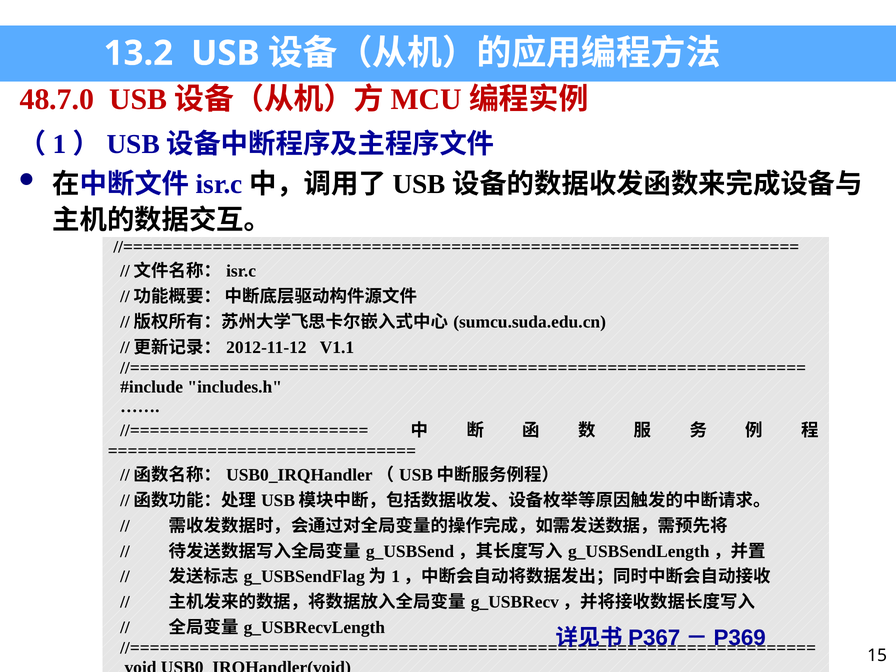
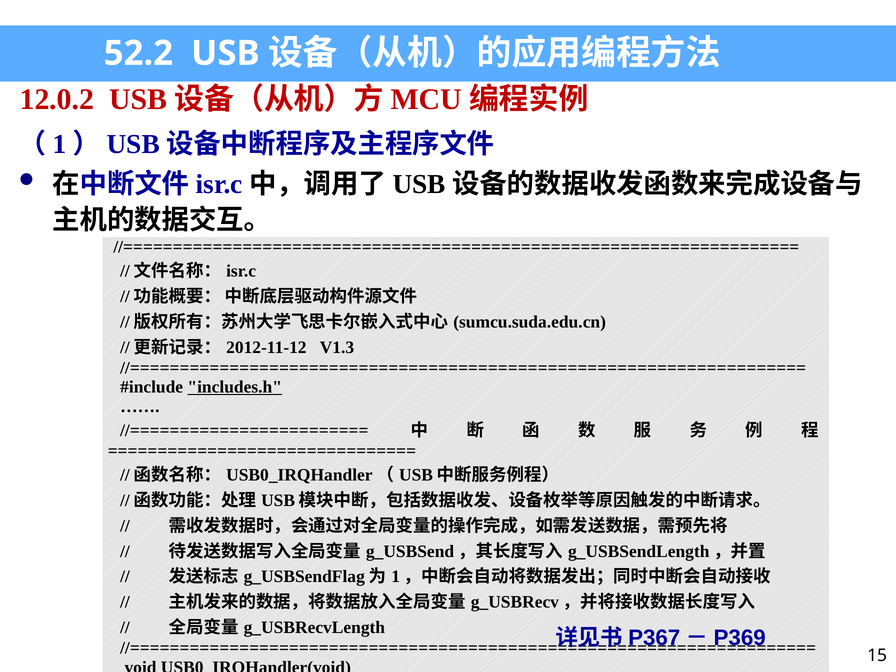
13.2: 13.2 -> 52.2 (138, 53)
48.7.0: 48.7.0 -> 12.0.2 (57, 99)
V1.1: V1.1 -> V1.3 (337, 347)
includes.h underline: none -> present (235, 387)
